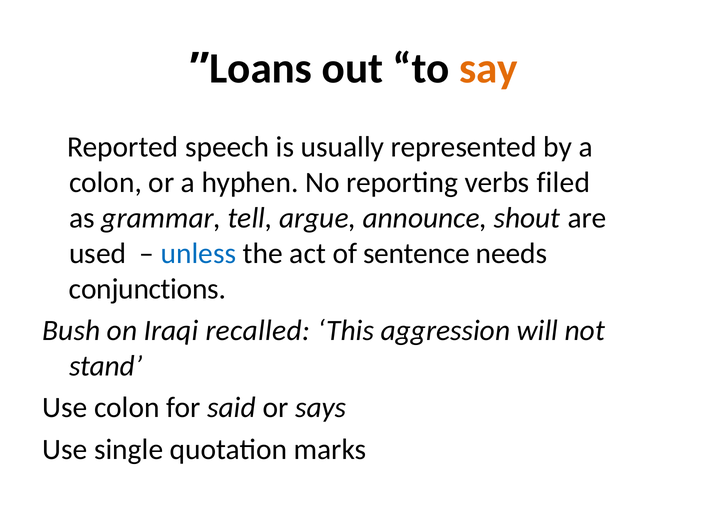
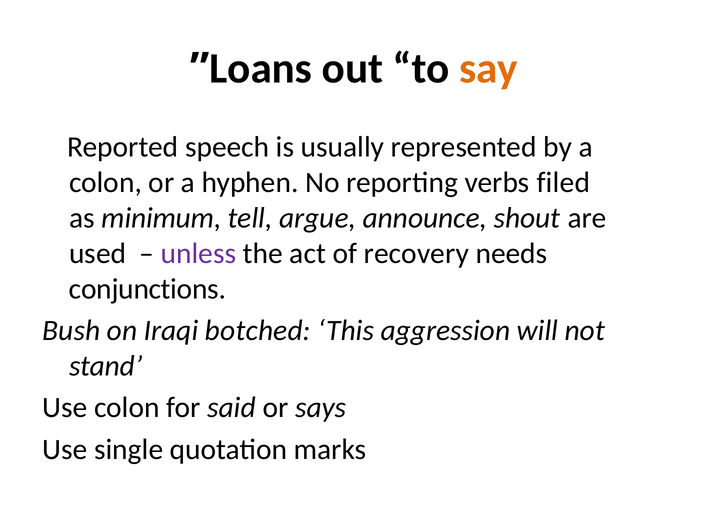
grammar: grammar -> minimum (161, 218)
unless colour: blue -> purple (198, 253)
sentence: sentence -> recovery (416, 253)
recalled: recalled -> botched (258, 330)
